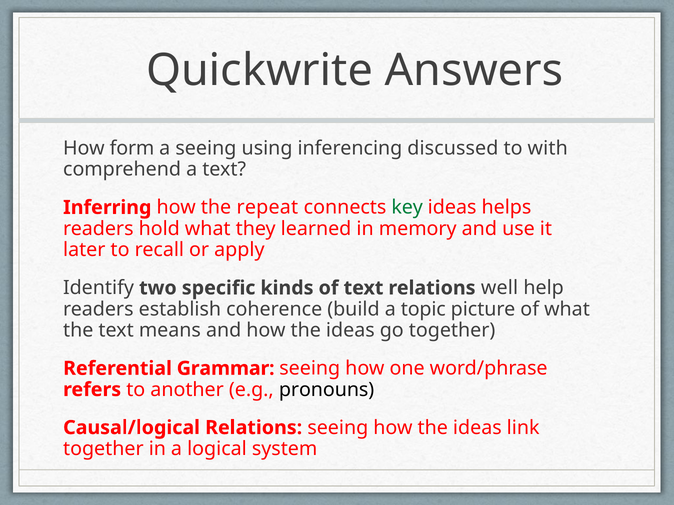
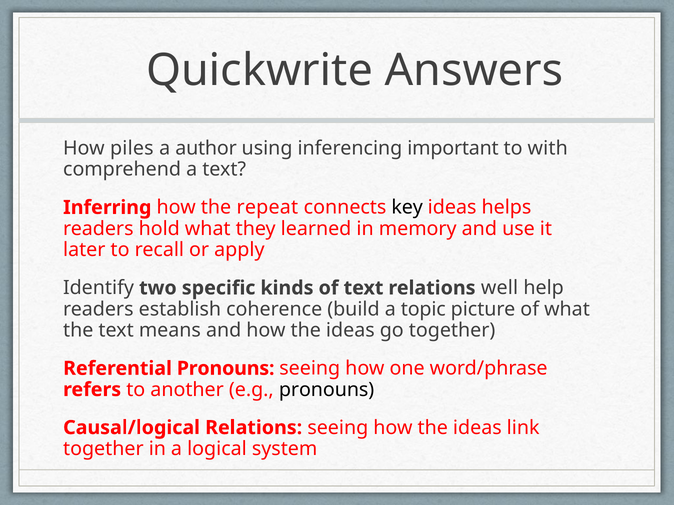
form: form -> piles (132, 148)
a seeing: seeing -> author (206, 148)
discussed: discussed -> important (453, 148)
key colour: green -> black (407, 208)
Referential Grammar: Grammar -> Pronouns (226, 369)
